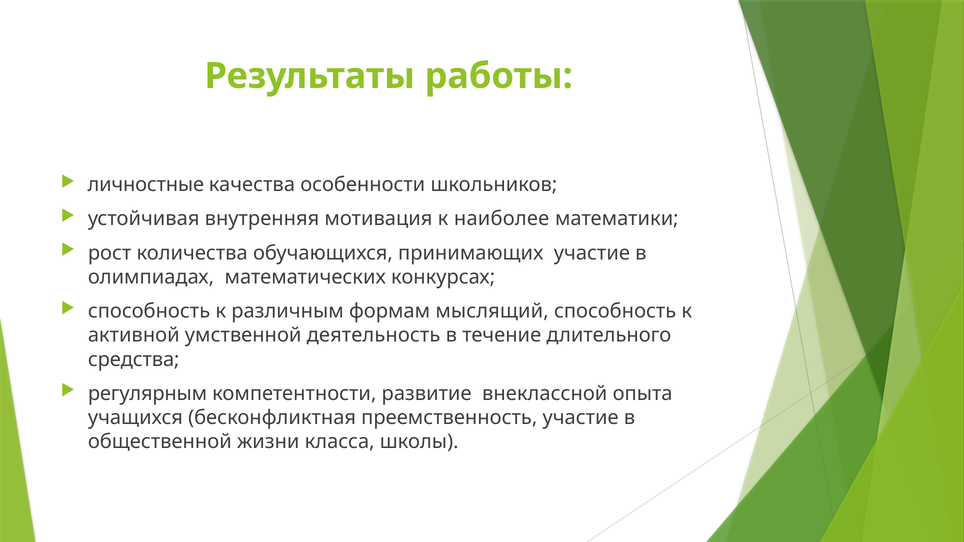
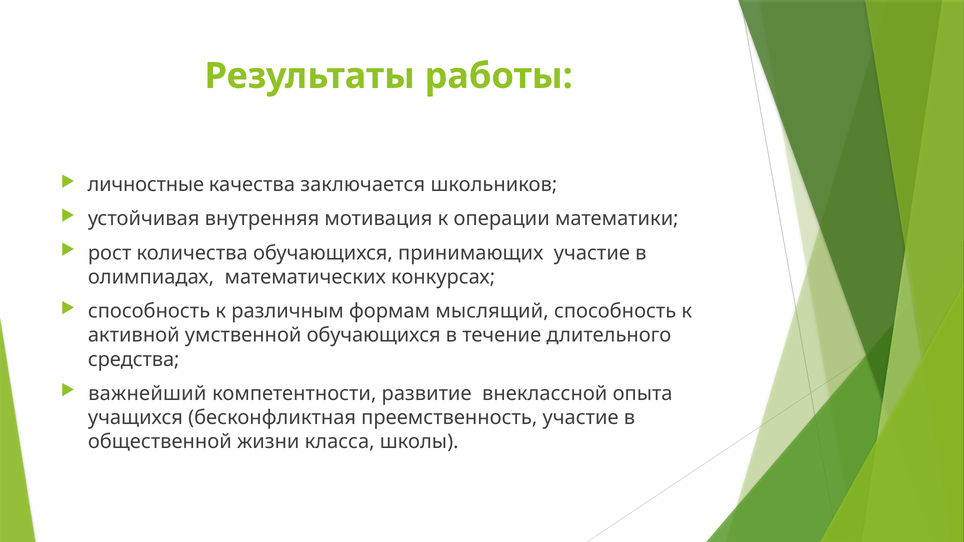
особенности: особенности -> заключается (363, 185)
наиболее: наиболее -> операции (502, 219)
умственной деятельность: деятельность -> обучающихся (374, 335)
регулярным: регулярным -> важнейший (147, 394)
